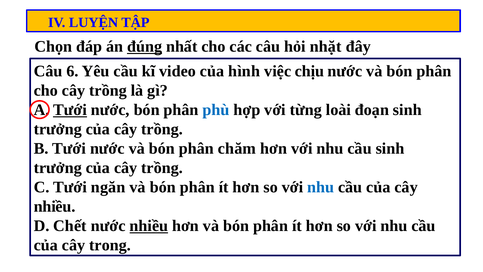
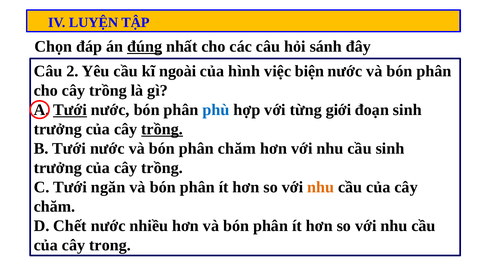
nhặt: nhặt -> sánh (326, 47)
6: 6 -> 2 (72, 71)
video: video -> ngoài (178, 71)
chịu: chịu -> biện (309, 71)
loài: loài -> giới (338, 110)
trồng underline: none -> present (162, 129)
nhu colour: blue -> orange (321, 187)
nhiều: nhiều -> chăm (55, 206)
nhiều underline: present -> none (149, 226)
